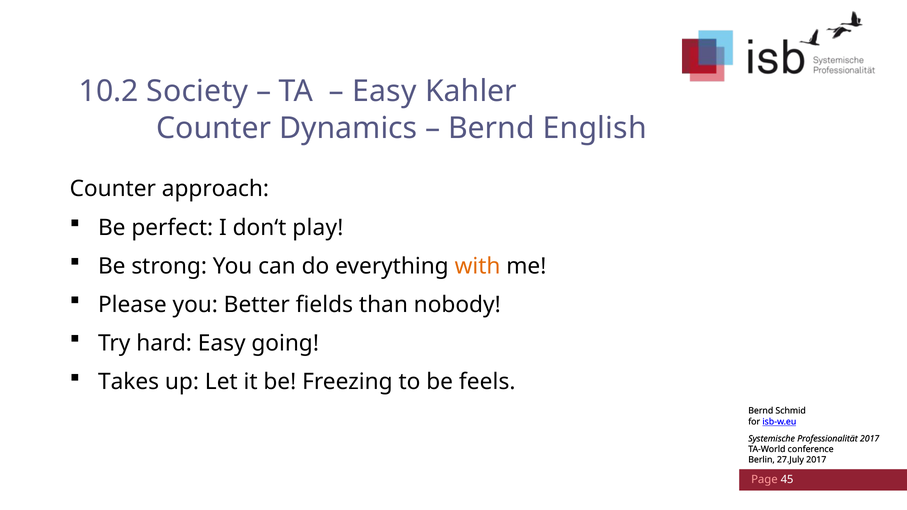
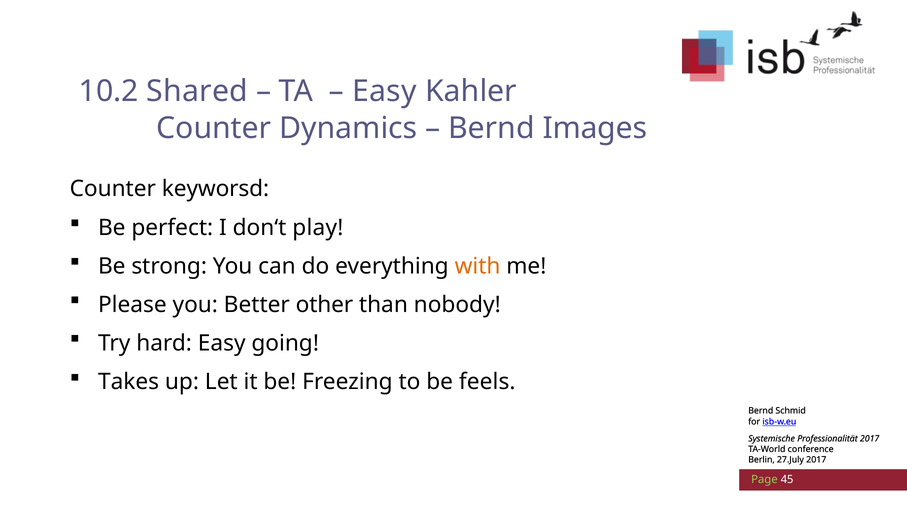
Society: Society -> Shared (197, 91)
English: English -> Images (595, 128)
approach: approach -> keyworsd (215, 189)
fields: fields -> other (324, 305)
Page colour: pink -> light green (764, 480)
